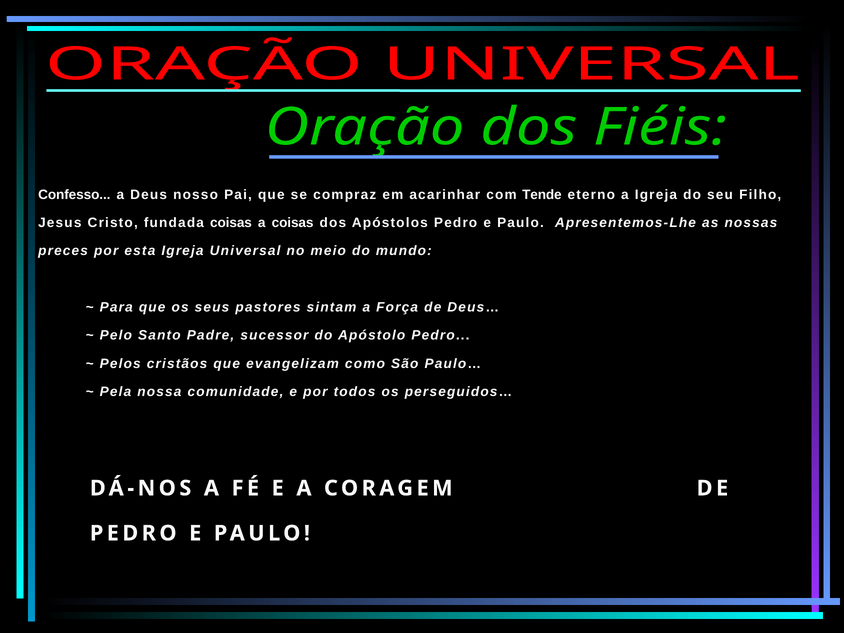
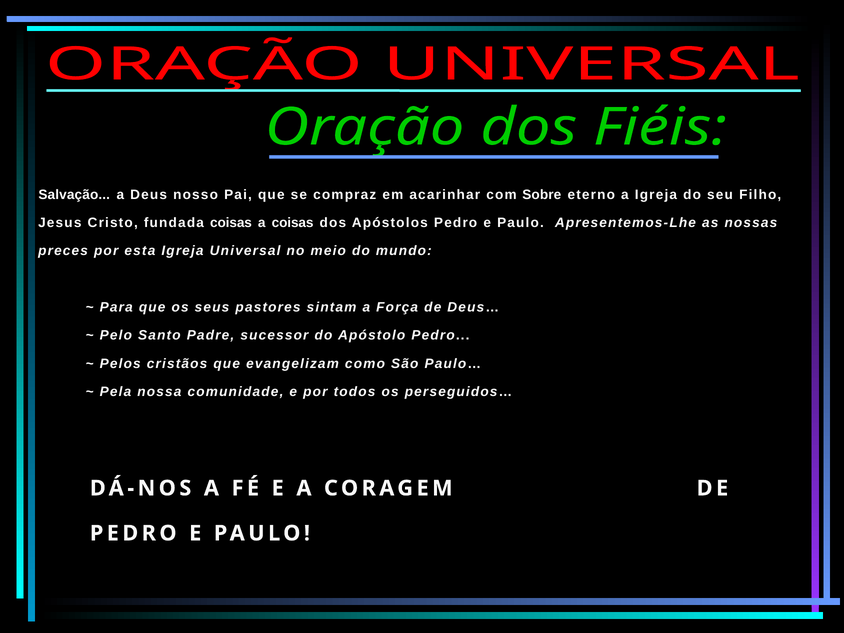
Confesso: Confesso -> Salvação (74, 195)
Tende: Tende -> Sobre (542, 195)
